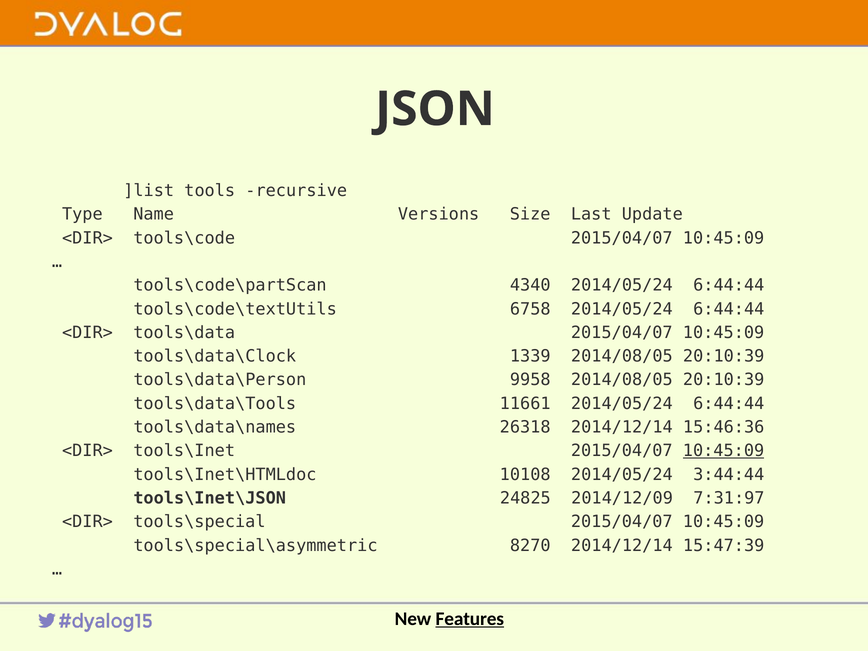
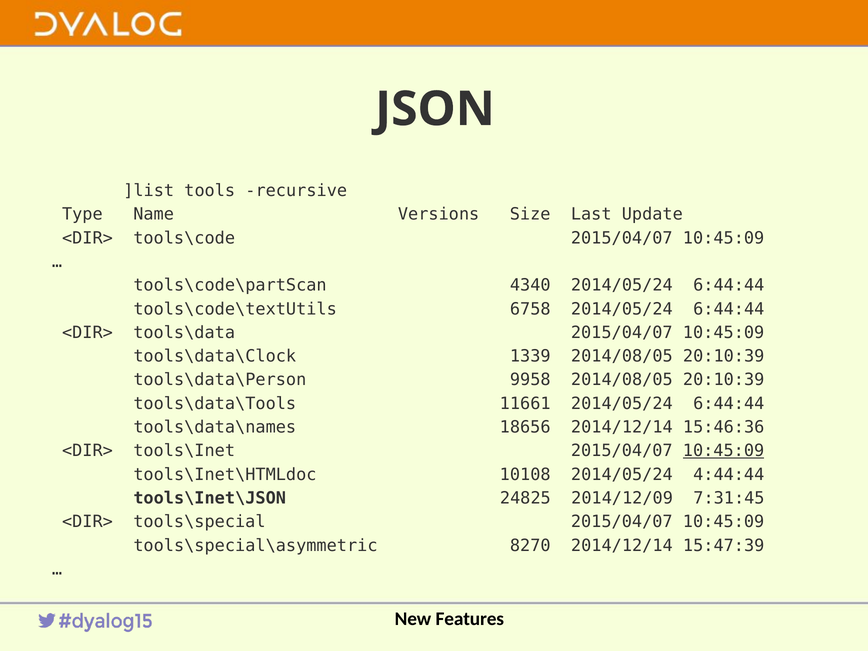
26318: 26318 -> 18656 (525, 427)
3:44:44: 3:44:44 -> 4:44:44 (729, 474)
7:31:97: 7:31:97 -> 7:31:45 (729, 498)
Features underline: present -> none (470, 619)
